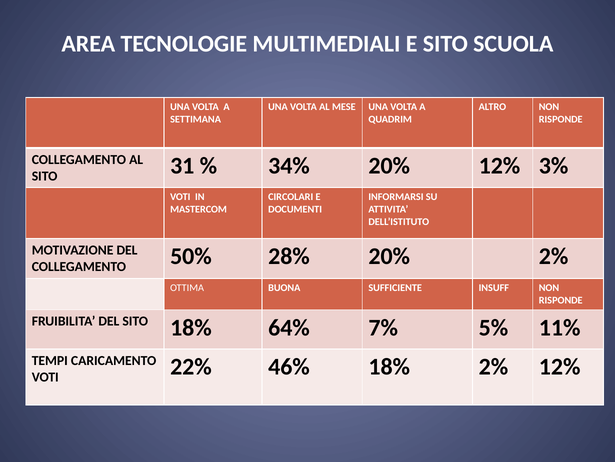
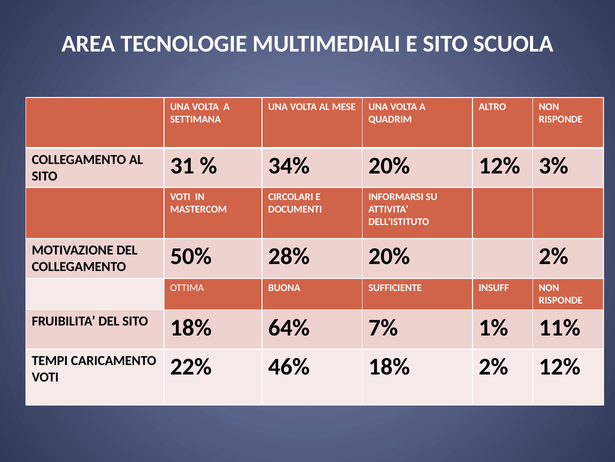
5%: 5% -> 1% (493, 327)
